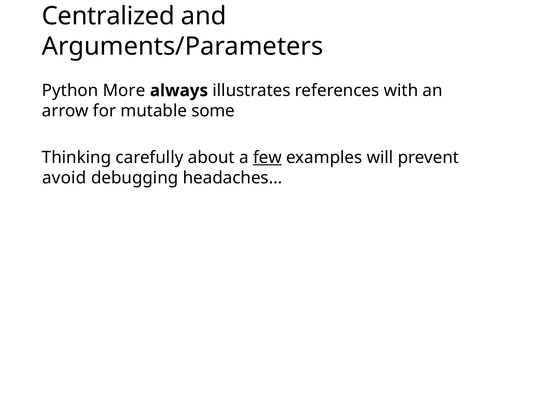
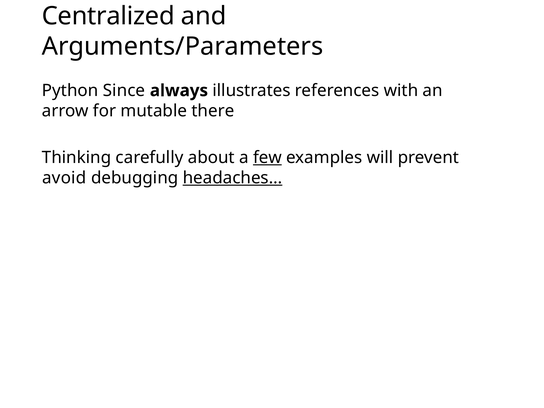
More: More -> Since (124, 91)
some: some -> there (213, 111)
headaches… underline: none -> present (232, 178)
